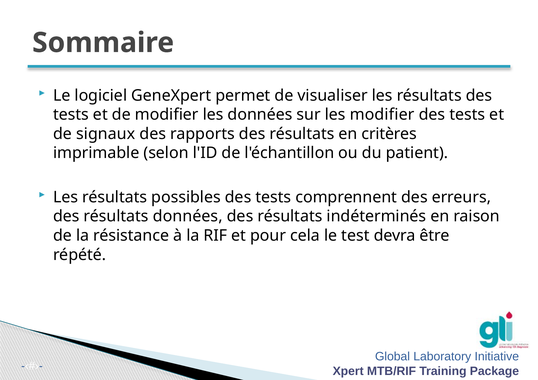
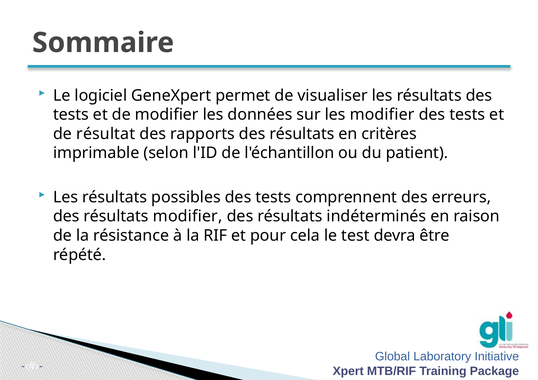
signaux: signaux -> résultat (106, 134)
résultats données: données -> modifier (188, 216)
